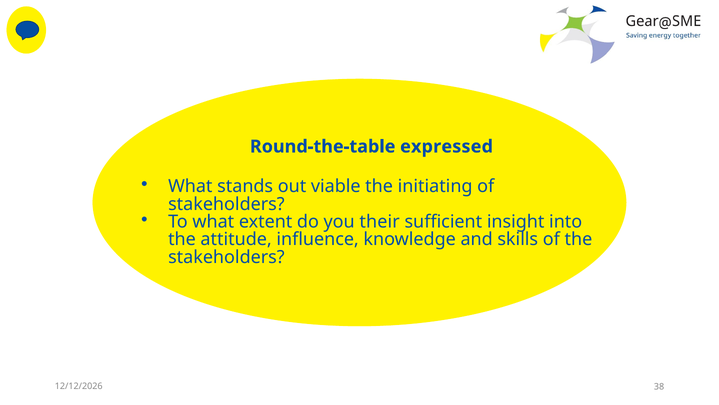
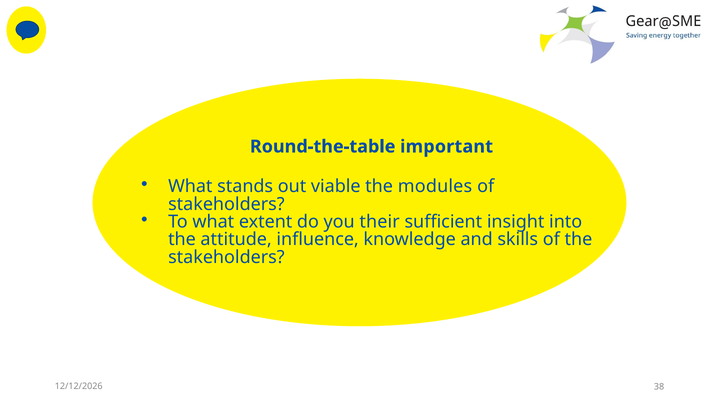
expressed: expressed -> important (447, 146)
initiating: initiating -> modules (435, 186)
